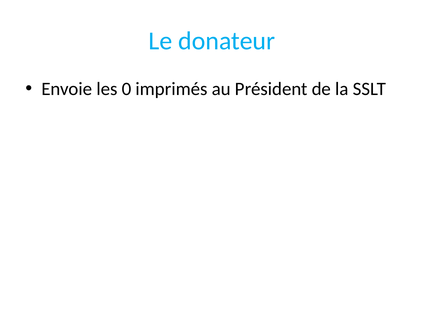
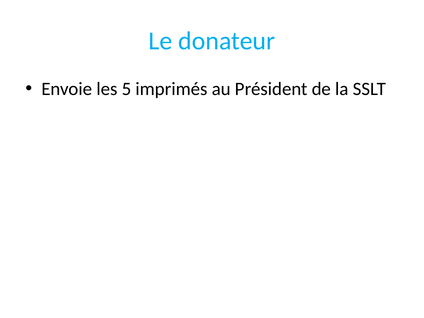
0: 0 -> 5 (126, 89)
